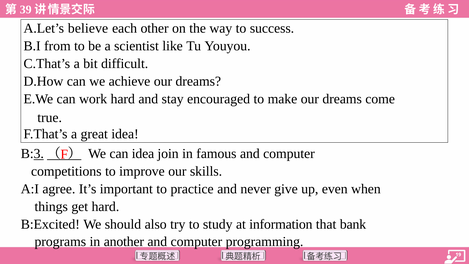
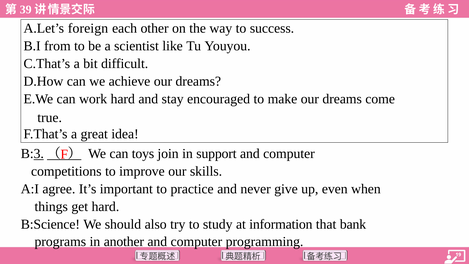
believe: believe -> foreign (88, 28)
can idea: idea -> toys (143, 154)
famous: famous -> support (216, 154)
B:Excited: B:Excited -> B:Science (50, 224)
